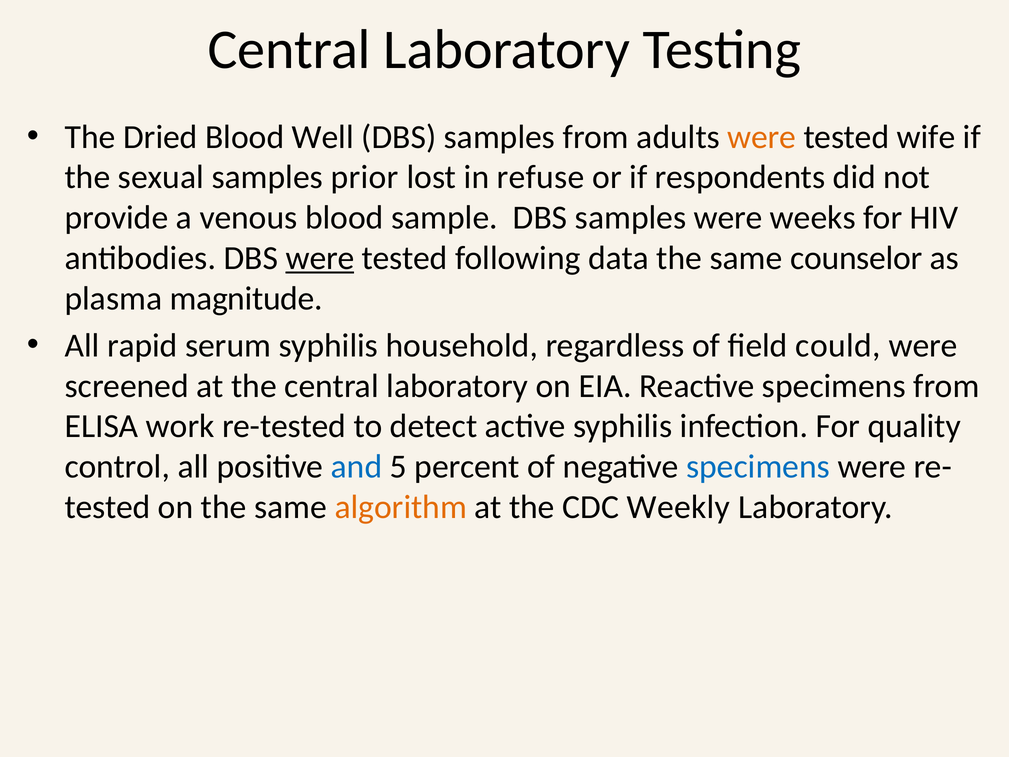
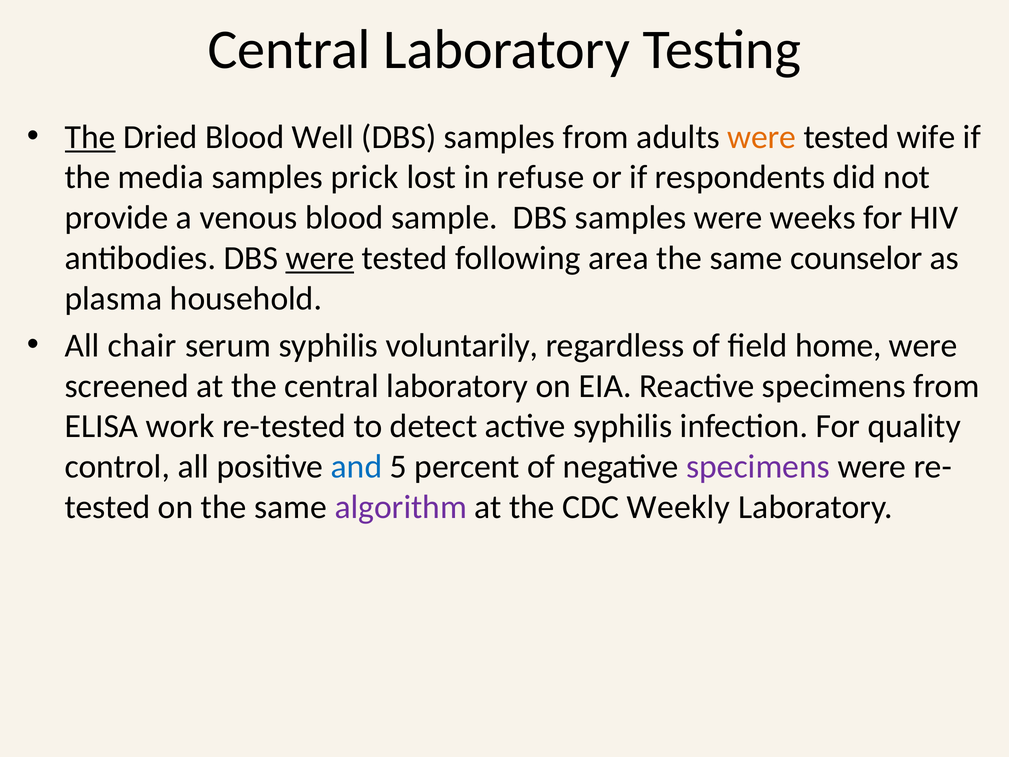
The underline: none -> present (90, 137)
sexual: sexual -> media (161, 177)
prior: prior -> prick (365, 177)
data: data -> area (618, 258)
magnitude: magnitude -> household (246, 298)
rapid: rapid -> chair (142, 345)
household: household -> voluntarily (462, 345)
could: could -> home (838, 345)
specimens colour: blue -> purple (758, 467)
algorithm colour: orange -> purple (401, 507)
